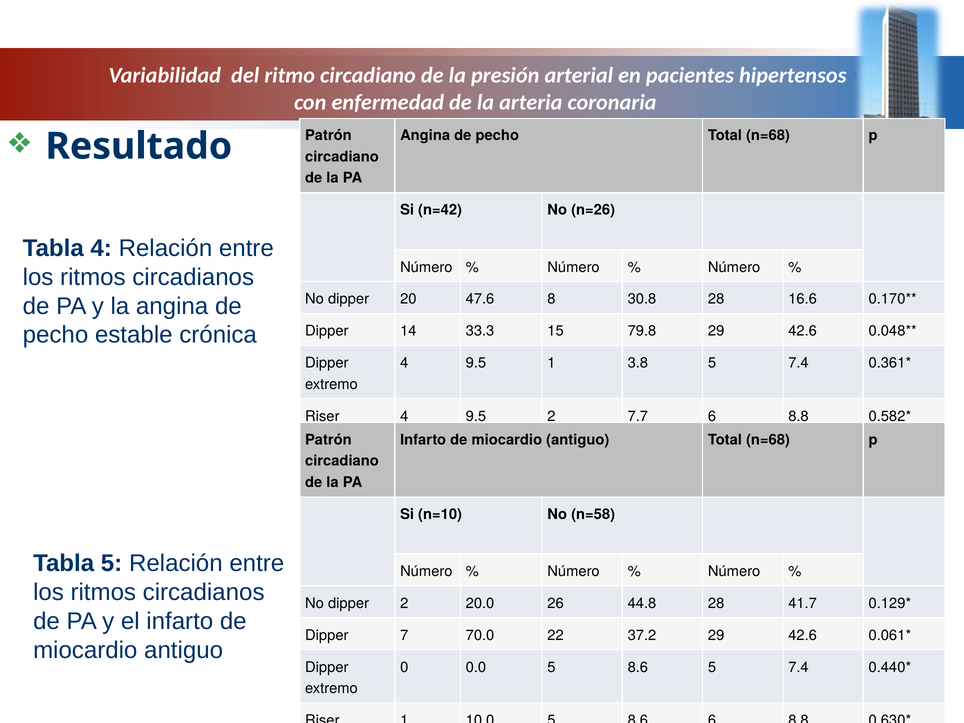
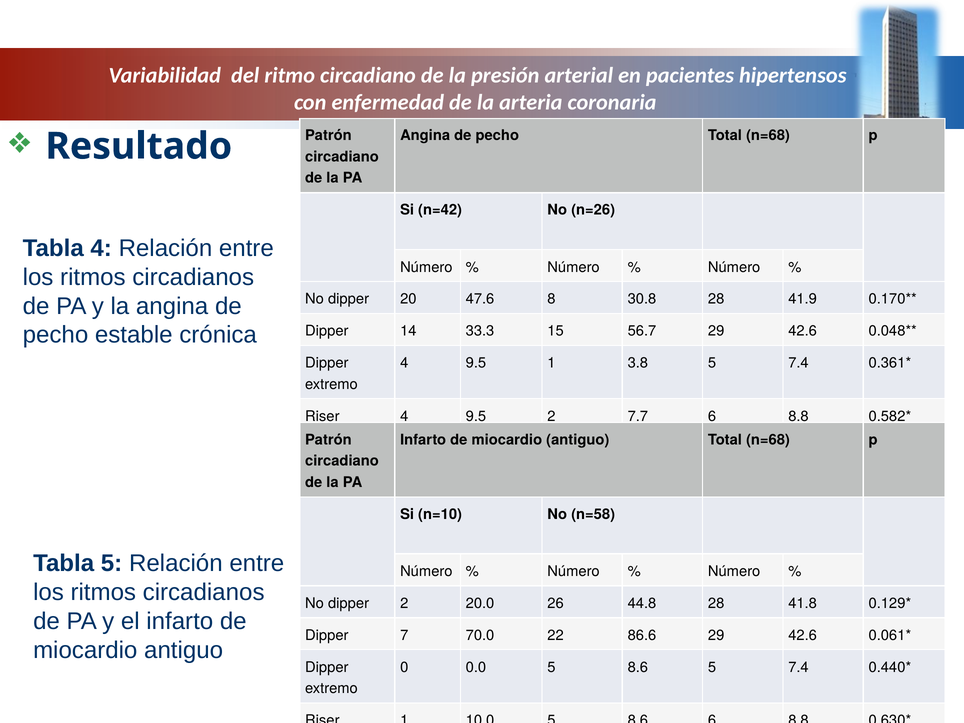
16.6: 16.6 -> 41.9 (803, 299)
79.8: 79.8 -> 56.7 (642, 331)
41.7: 41.7 -> 41.8 (803, 603)
37.2: 37.2 -> 86.6 (642, 635)
